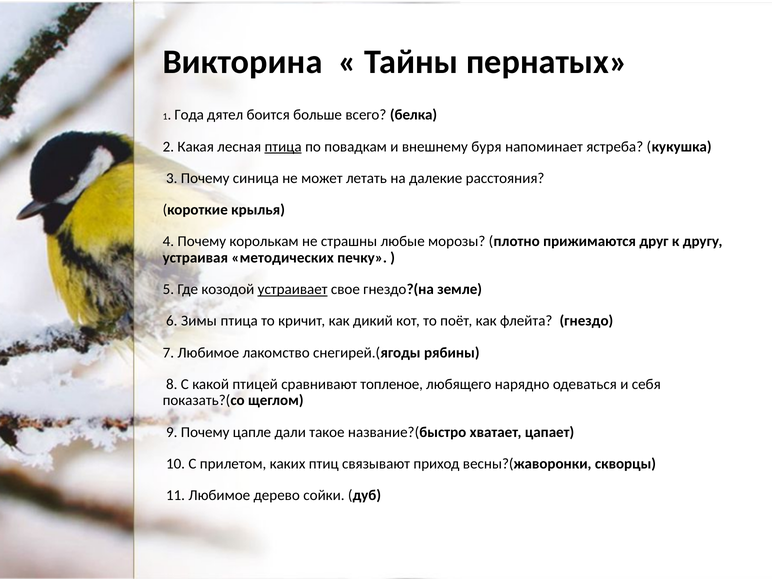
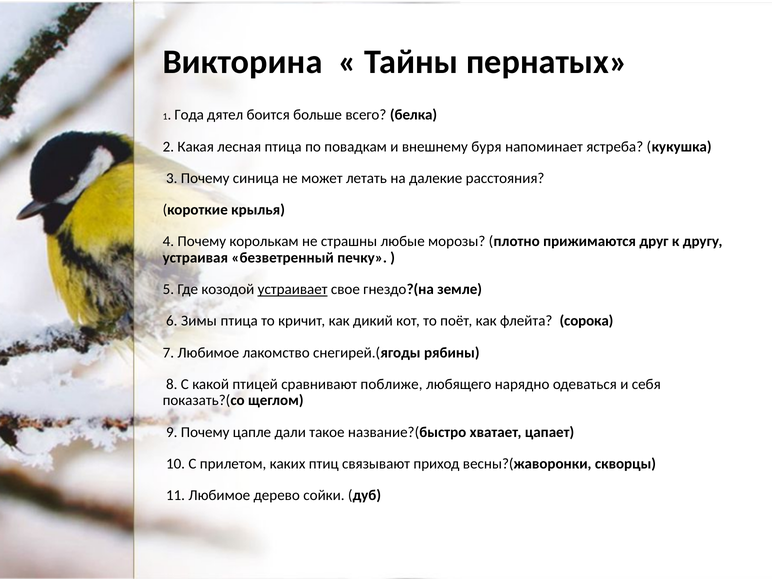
птица underline: present -> none (283, 147)
методических: методических -> безветренный (283, 258)
гнездо: гнездо -> сорока (586, 321)
топленое: топленое -> поближе (391, 384)
